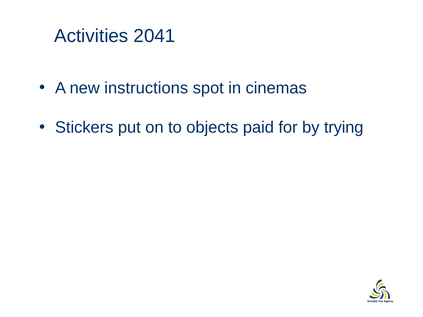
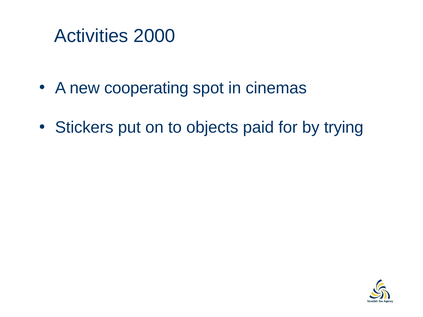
2041: 2041 -> 2000 (155, 36)
instructions: instructions -> cooperating (146, 88)
